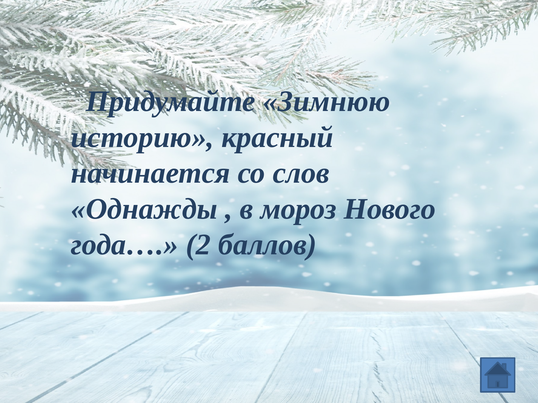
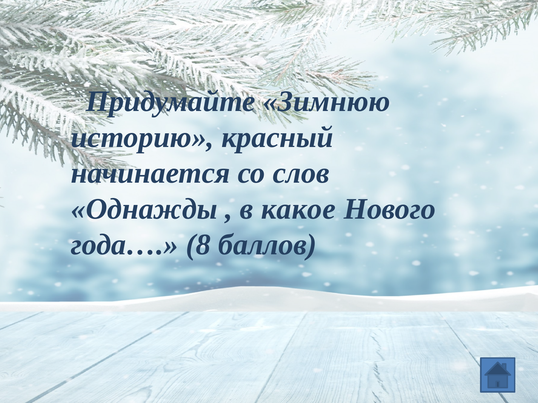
мороз: мороз -> какое (298, 209)
2: 2 -> 8 (198, 245)
